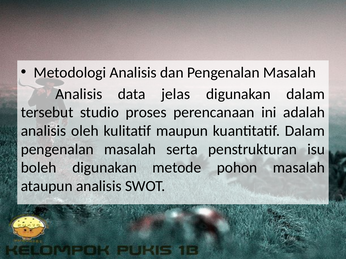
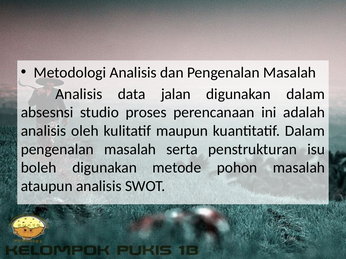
jelas: jelas -> jalan (176, 94)
tersebut: tersebut -> absesnsi (47, 113)
